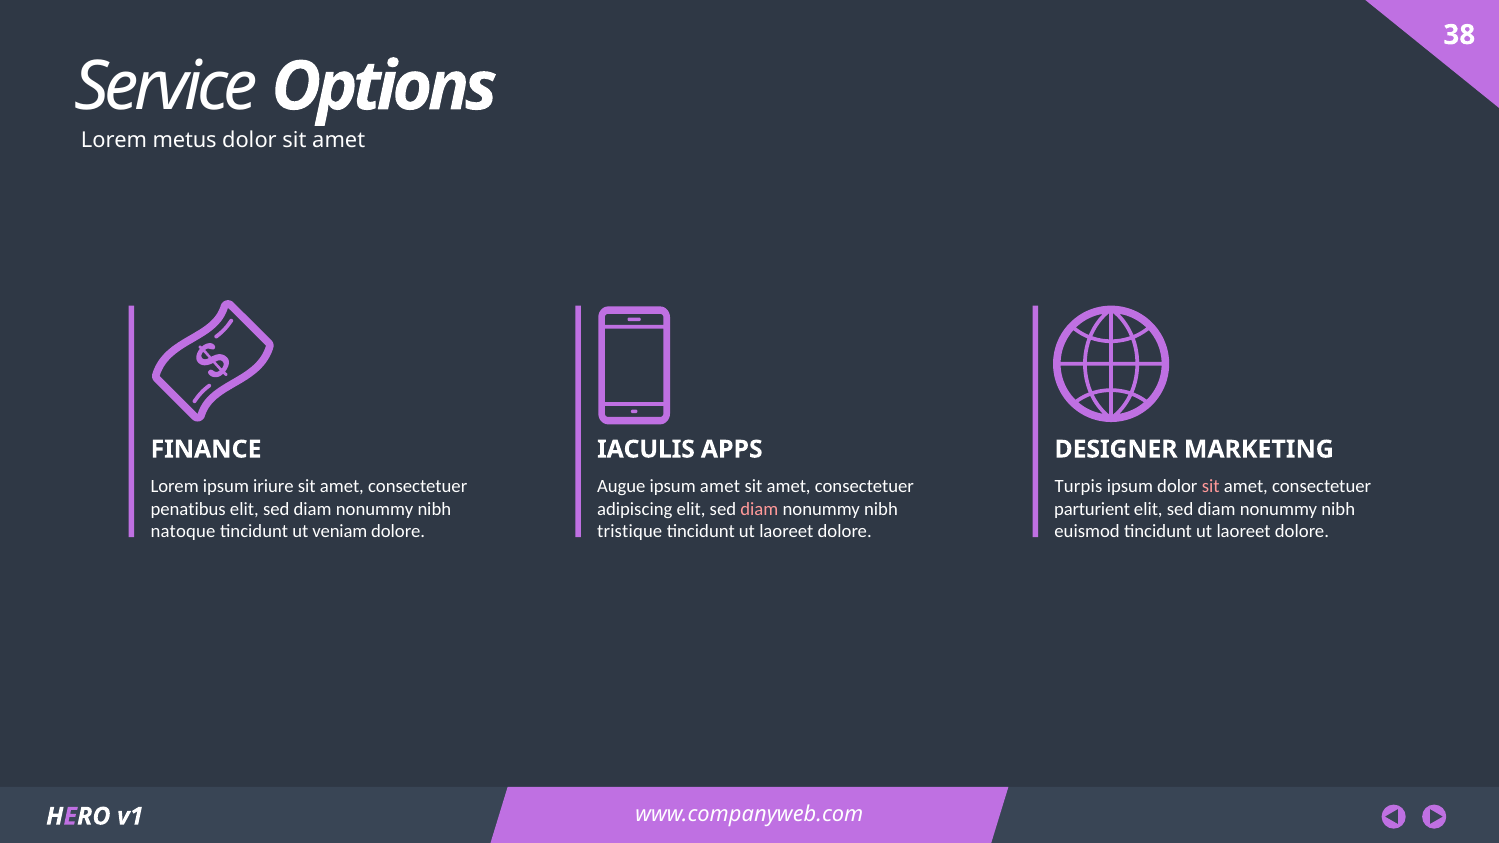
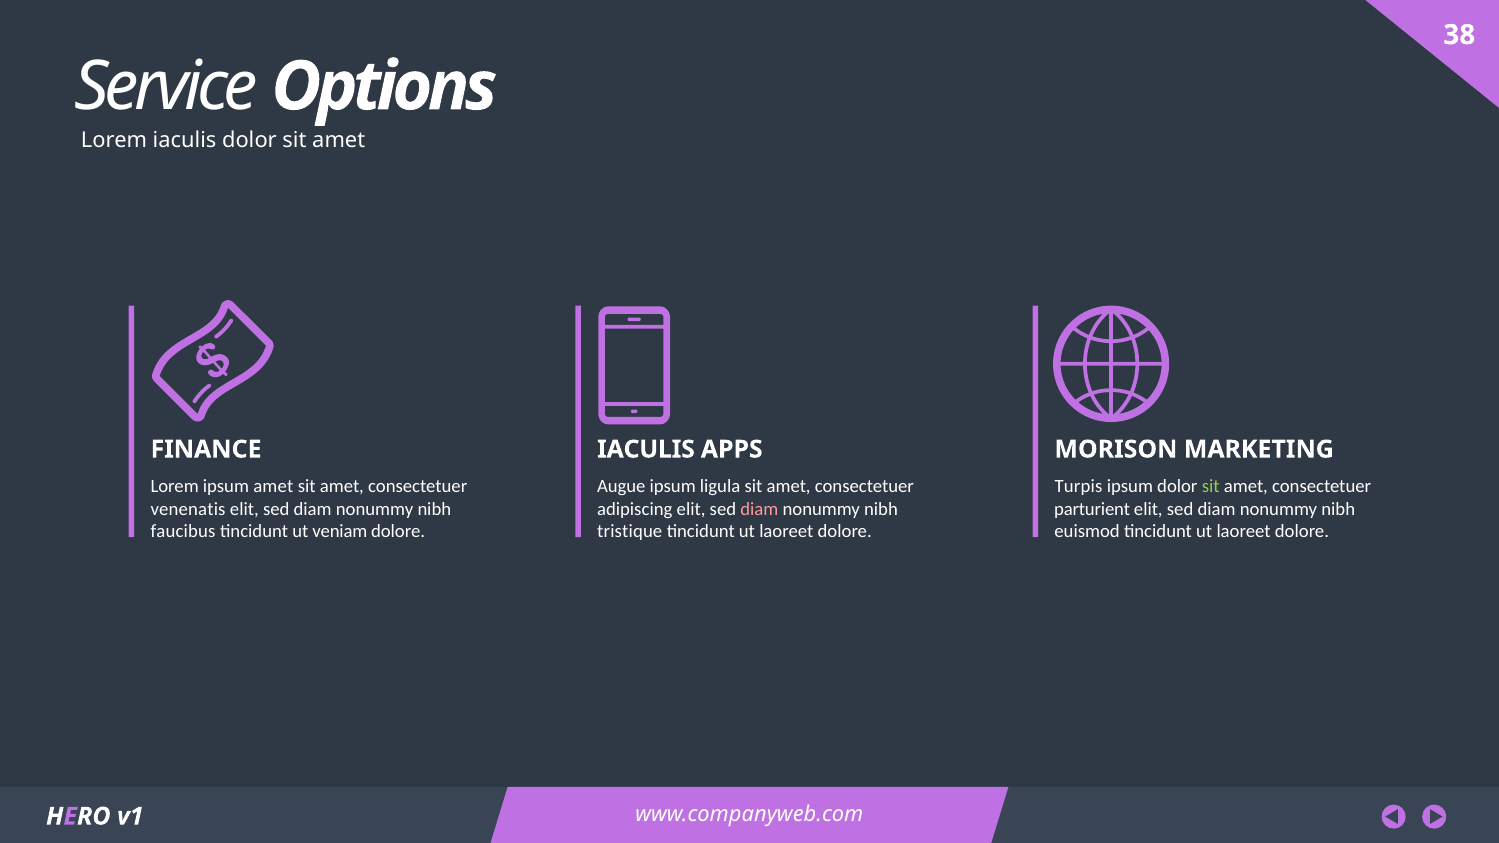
Lorem metus: metus -> iaculis (185, 141)
DESIGNER: DESIGNER -> MORISON (1116, 449)
ipsum iriure: iriure -> amet (273, 487)
ipsum amet: amet -> ligula (720, 487)
sit colour: pink -> light green (1211, 487)
penatibus: penatibus -> venenatis (188, 509)
natoque: natoque -> faucibus (183, 532)
